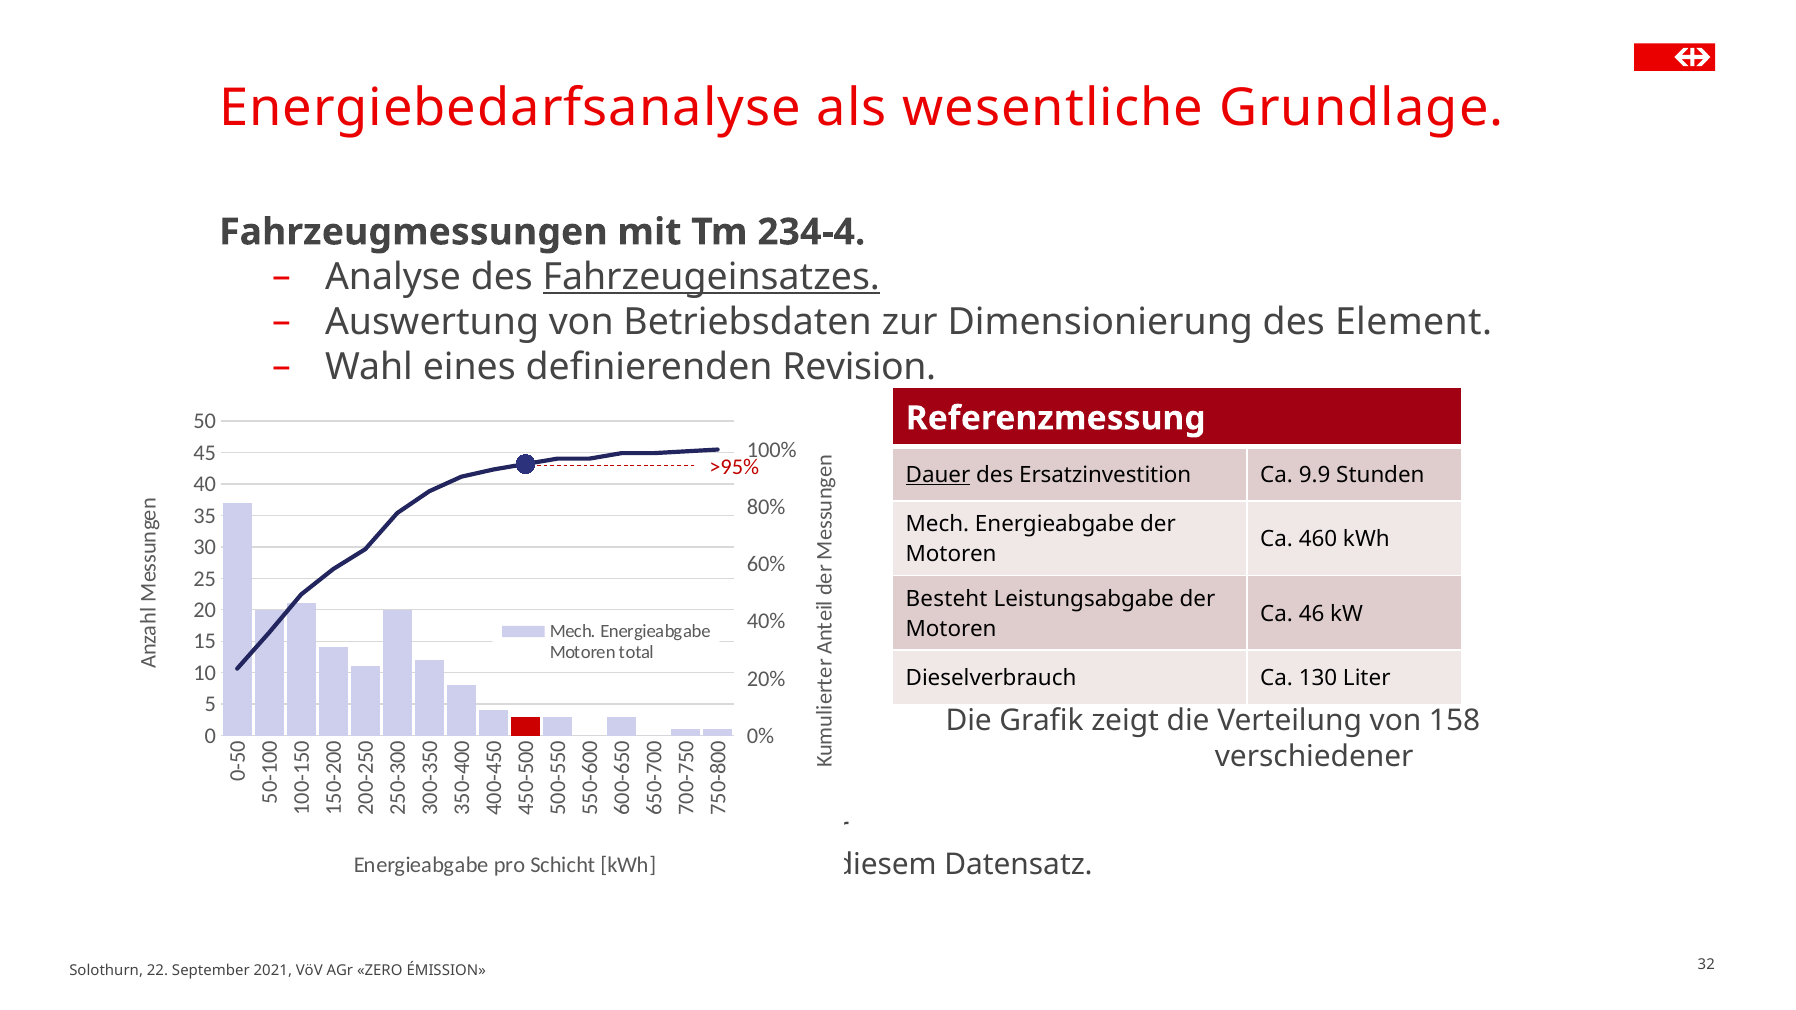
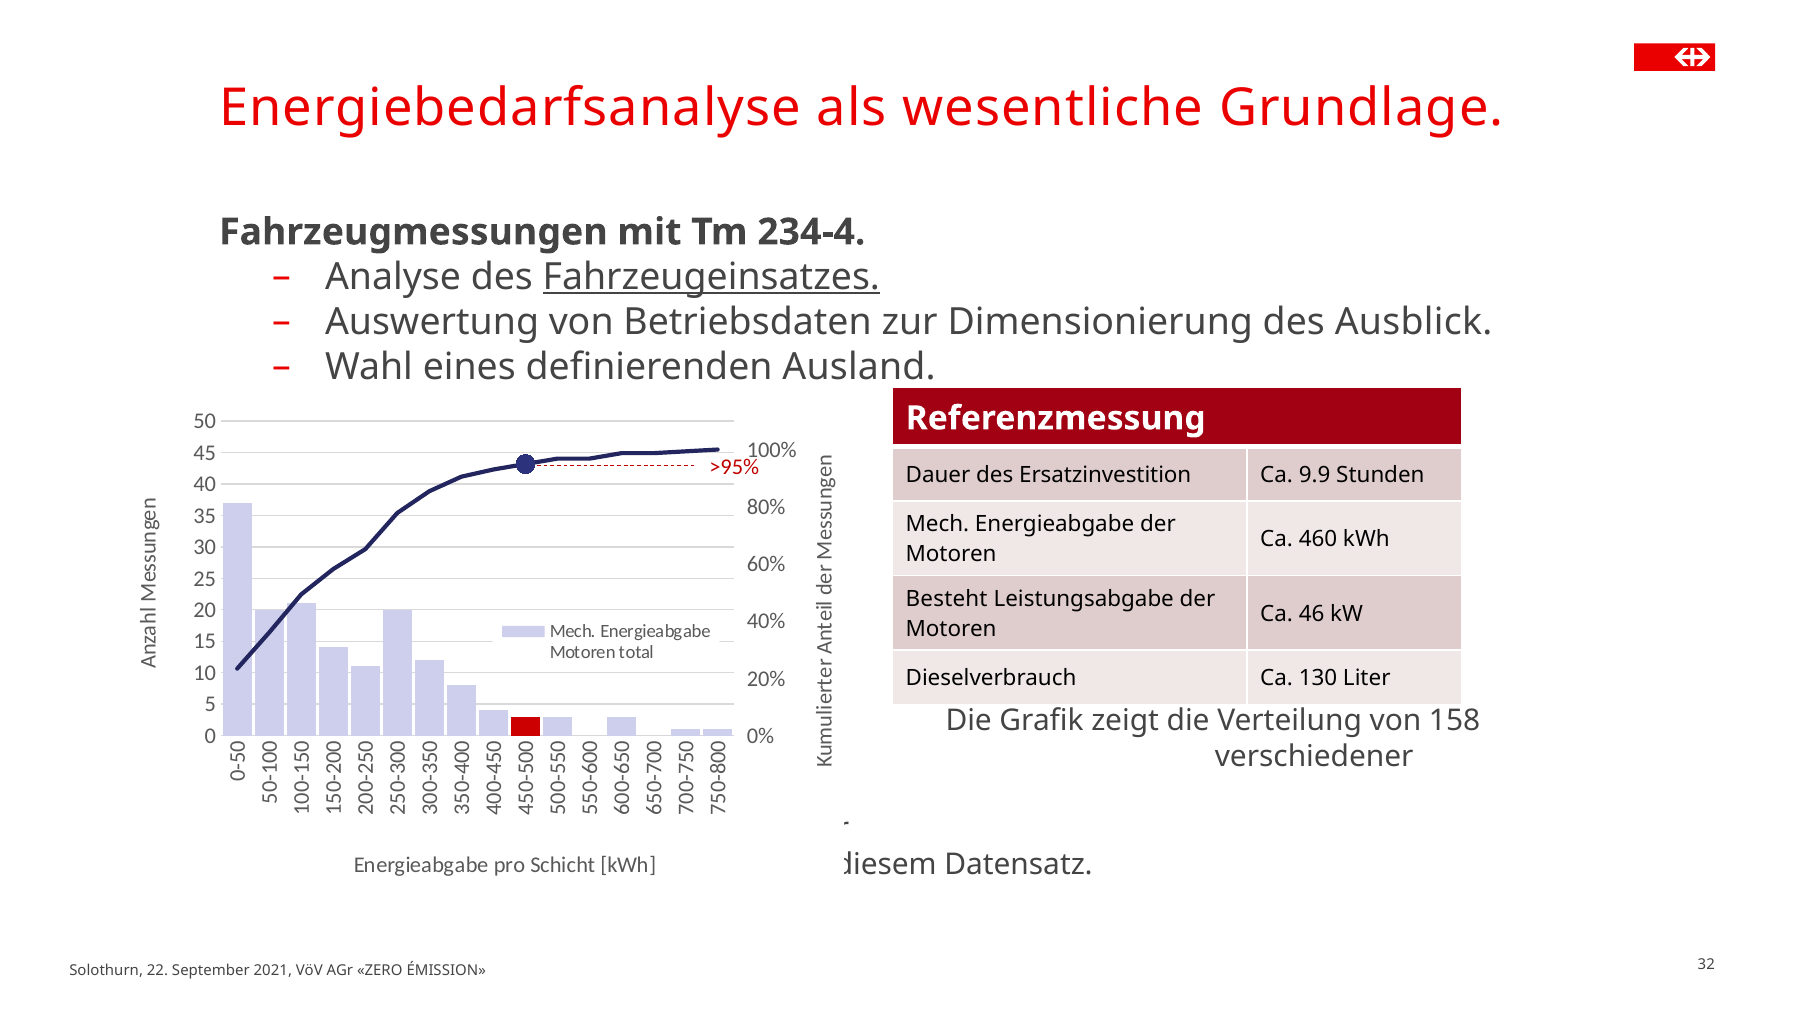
Element: Element -> Ausblick (1414, 322)
Revision: Revision -> Ausland (859, 367)
Dauer underline: present -> none (938, 475)
